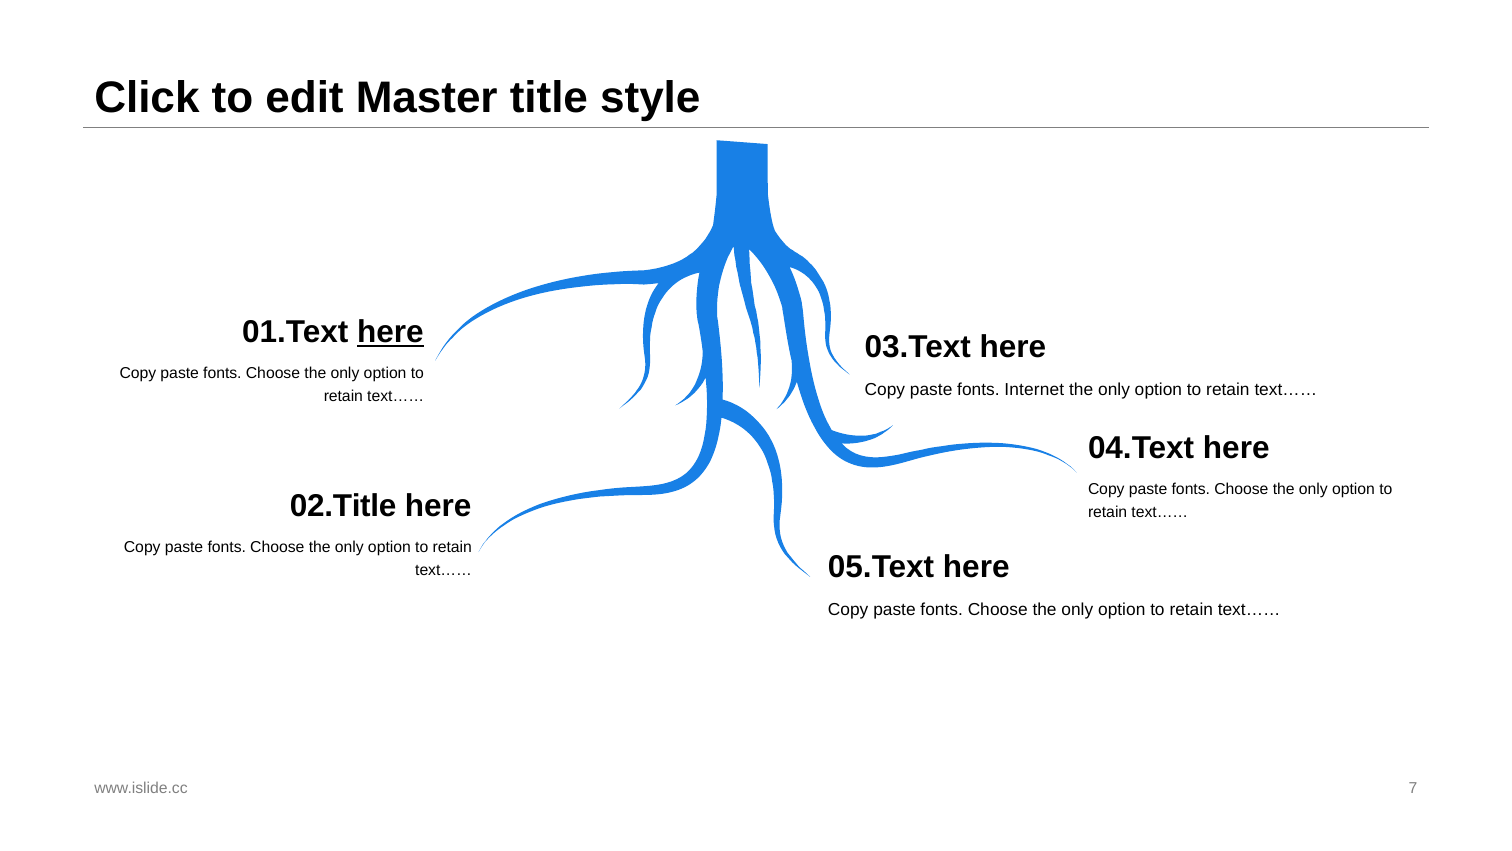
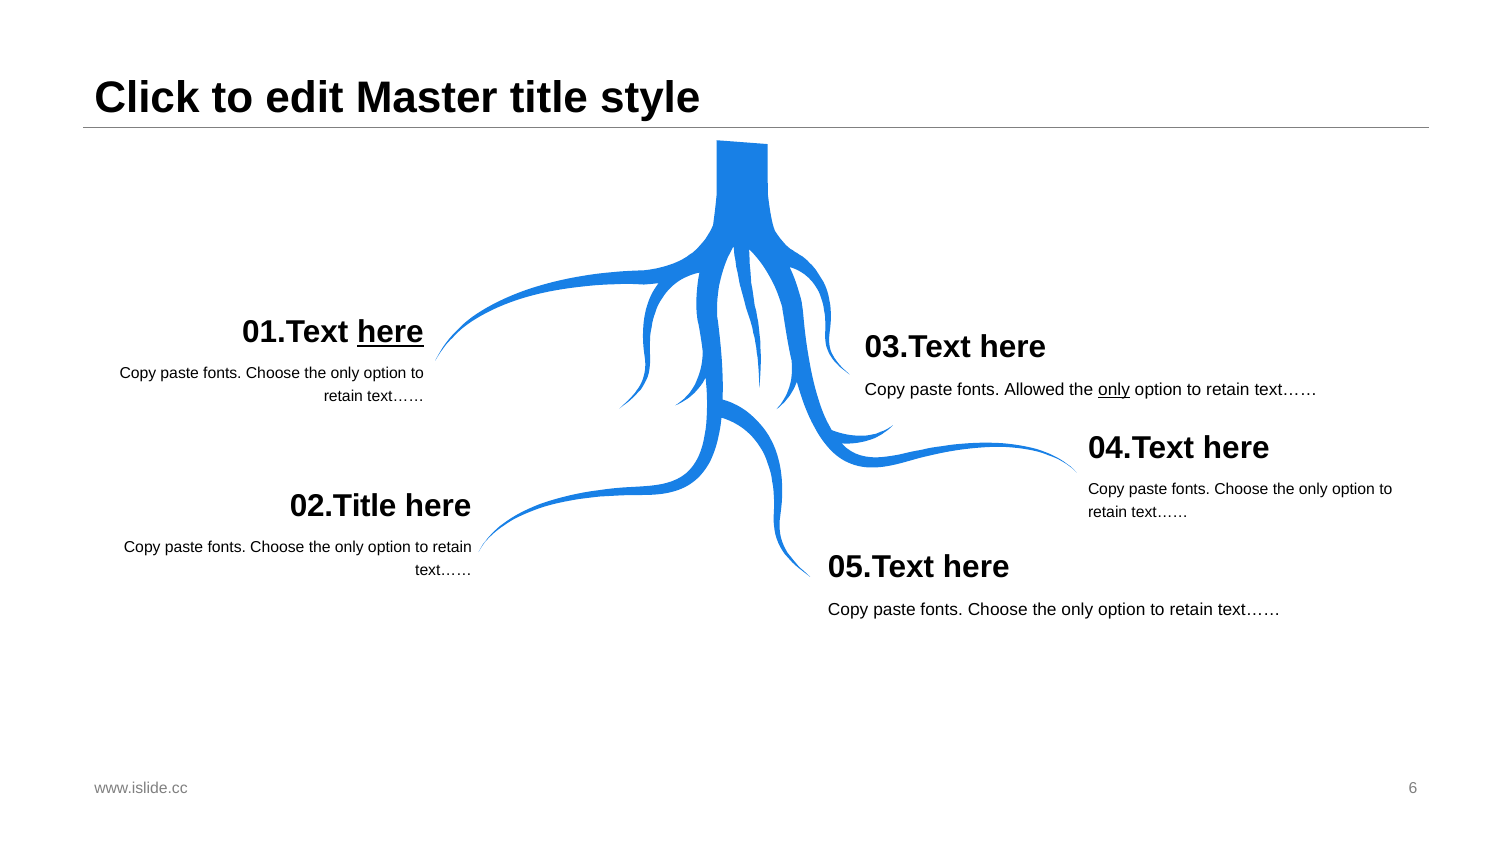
Internet: Internet -> Allowed (1034, 389)
only underline: none -> present (1114, 389)
7: 7 -> 6 (1413, 788)
